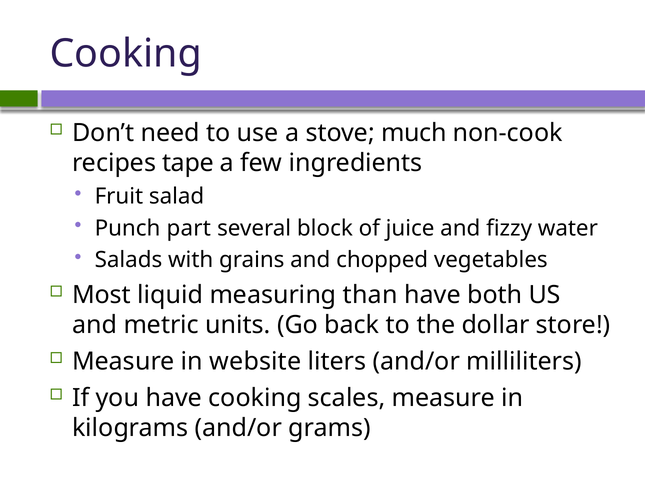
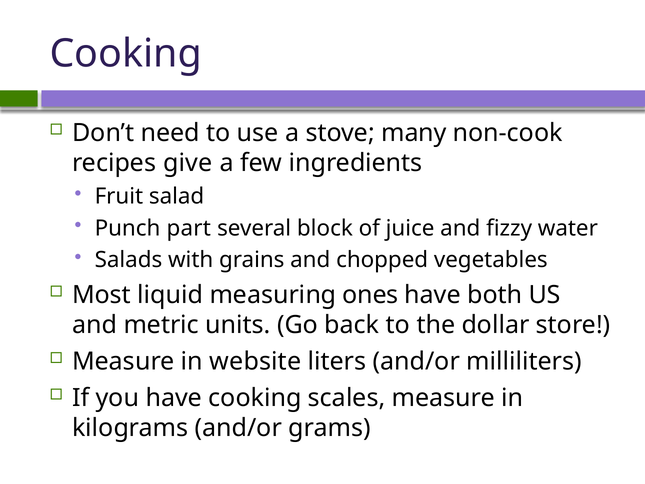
much: much -> many (414, 133)
tape: tape -> give (188, 163)
than: than -> ones (370, 295)
